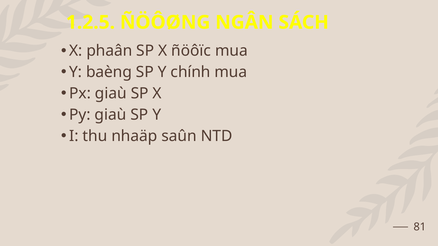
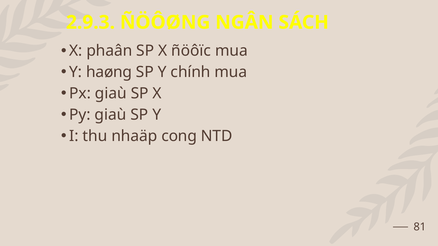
1.2.5: 1.2.5 -> 2.9.3 (90, 22)
baèng: baèng -> haøng (109, 72)
saûn: saûn -> cong (179, 136)
